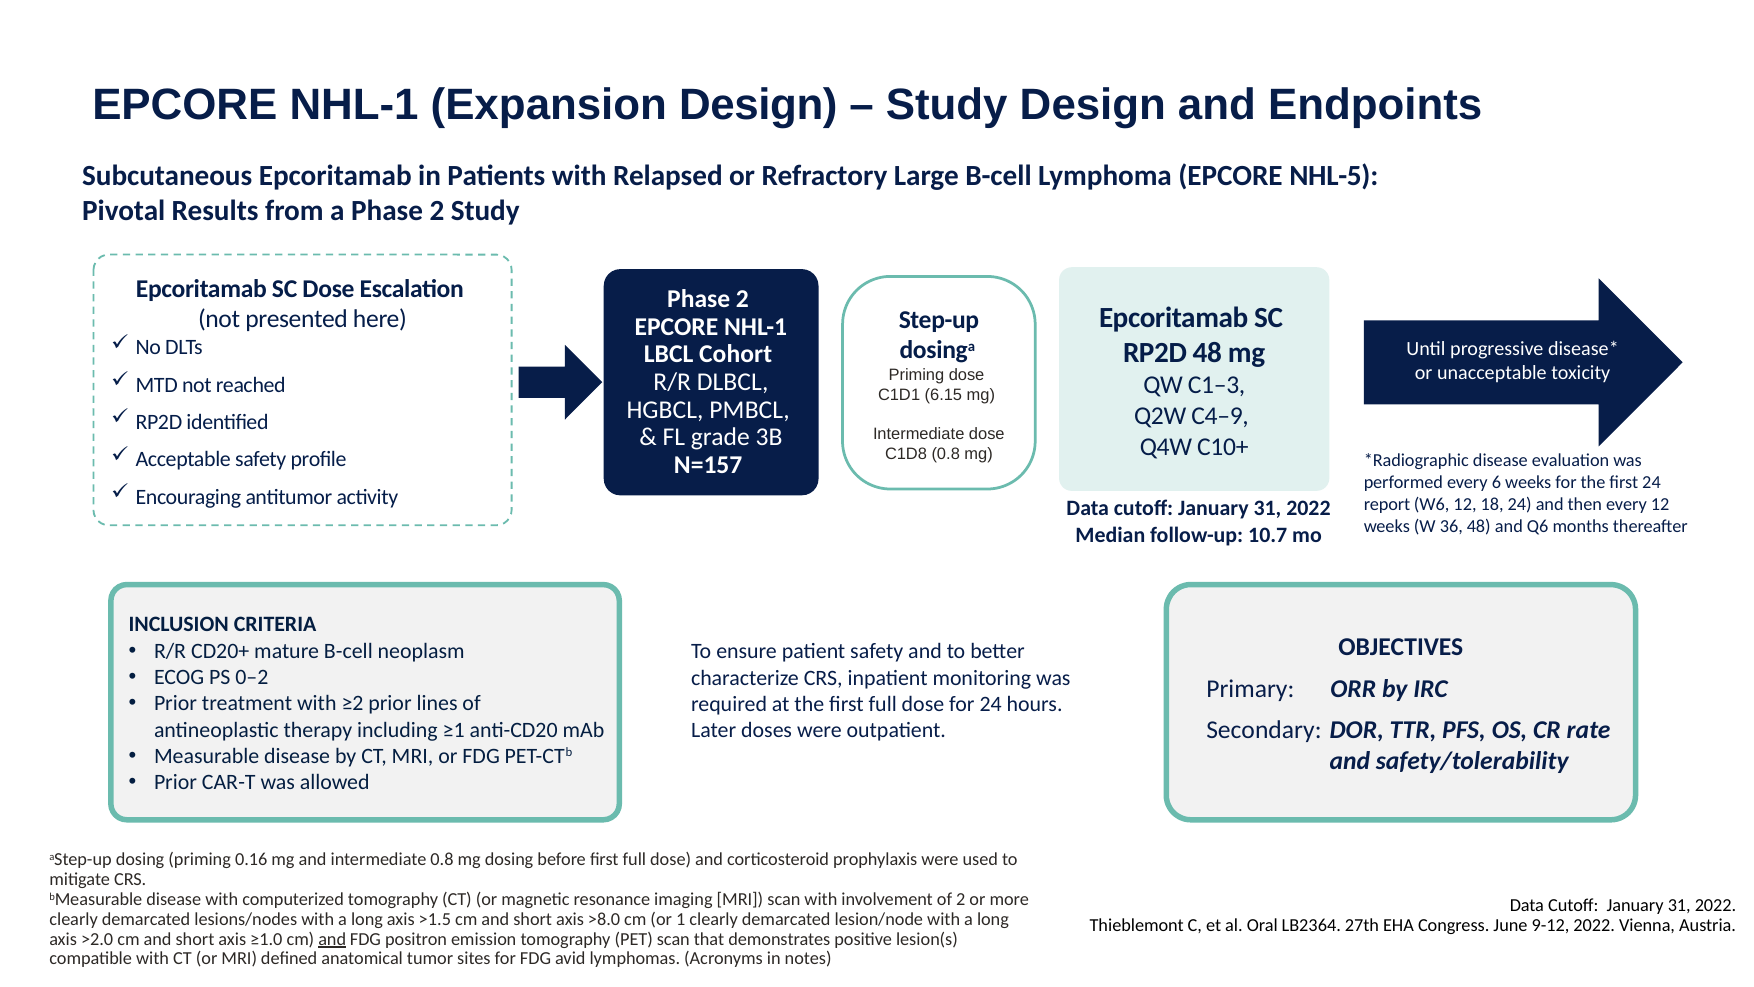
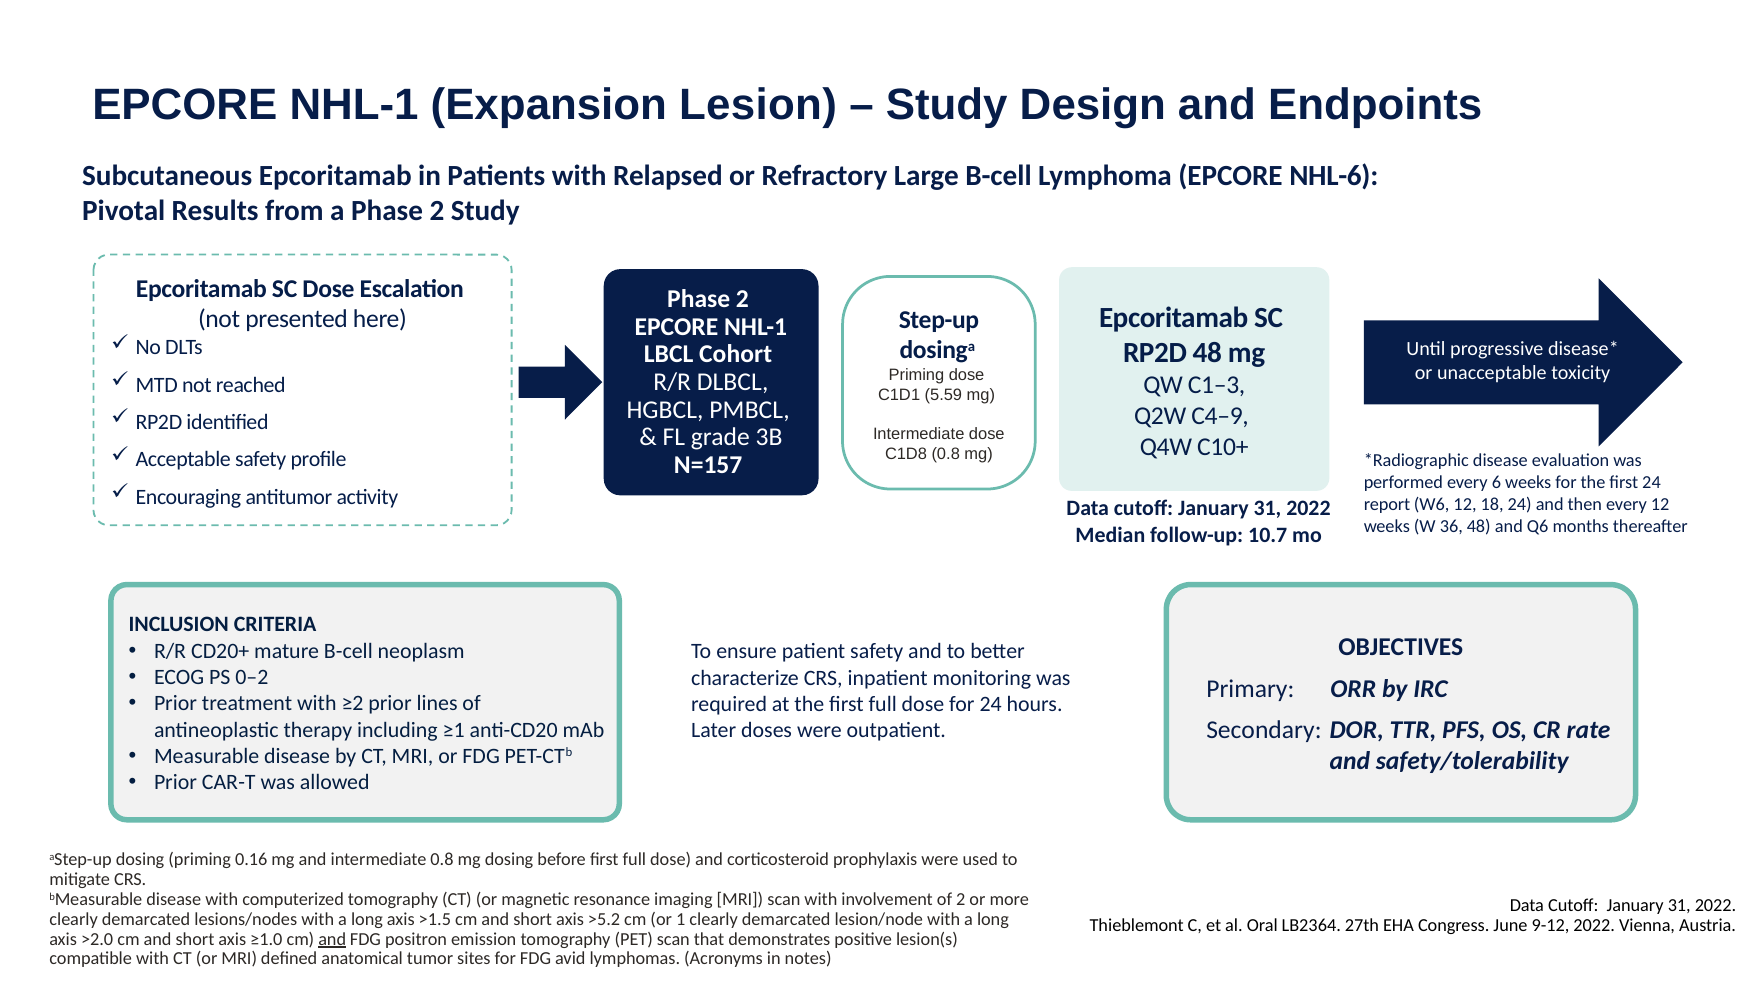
Expansion Design: Design -> Lesion (758, 105)
NHL-5: NHL-5 -> NHL-6 (1334, 176)
6.15: 6.15 -> 5.59 (943, 395)
>8.0: >8.0 -> >5.2 (604, 919)
